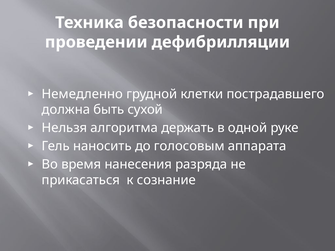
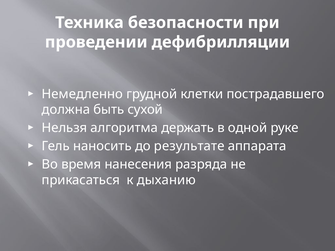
голосовым: голосовым -> результате (189, 146)
сознание: сознание -> дыханию (166, 180)
